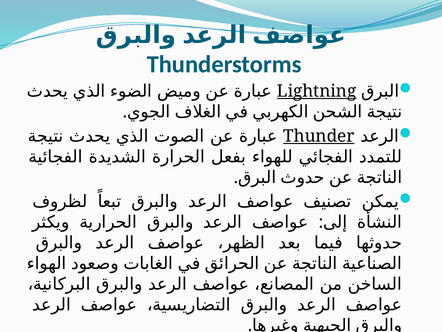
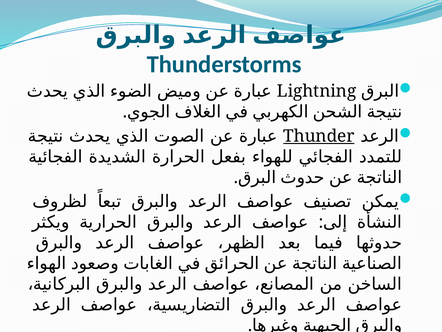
Lightning underline: present -> none (317, 91)
